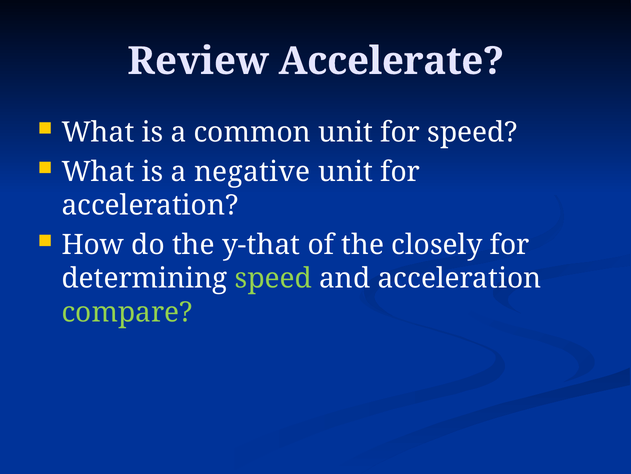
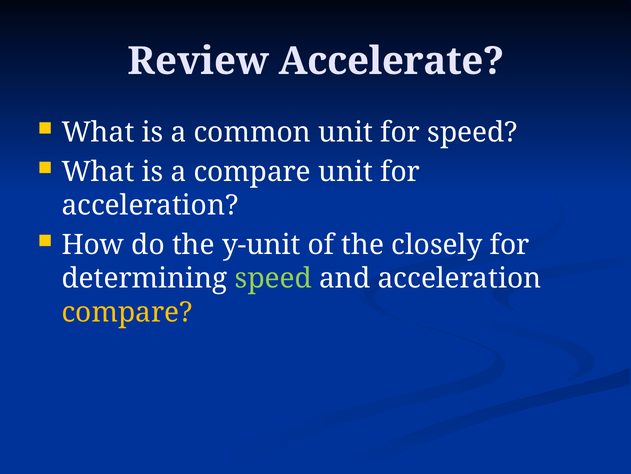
a negative: negative -> compare (252, 172)
y-that: y-that -> y-unit (261, 245)
compare colour: light green -> yellow (127, 312)
